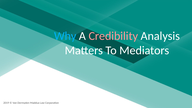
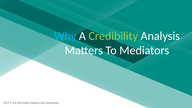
Credibility colour: pink -> light green (113, 36)
